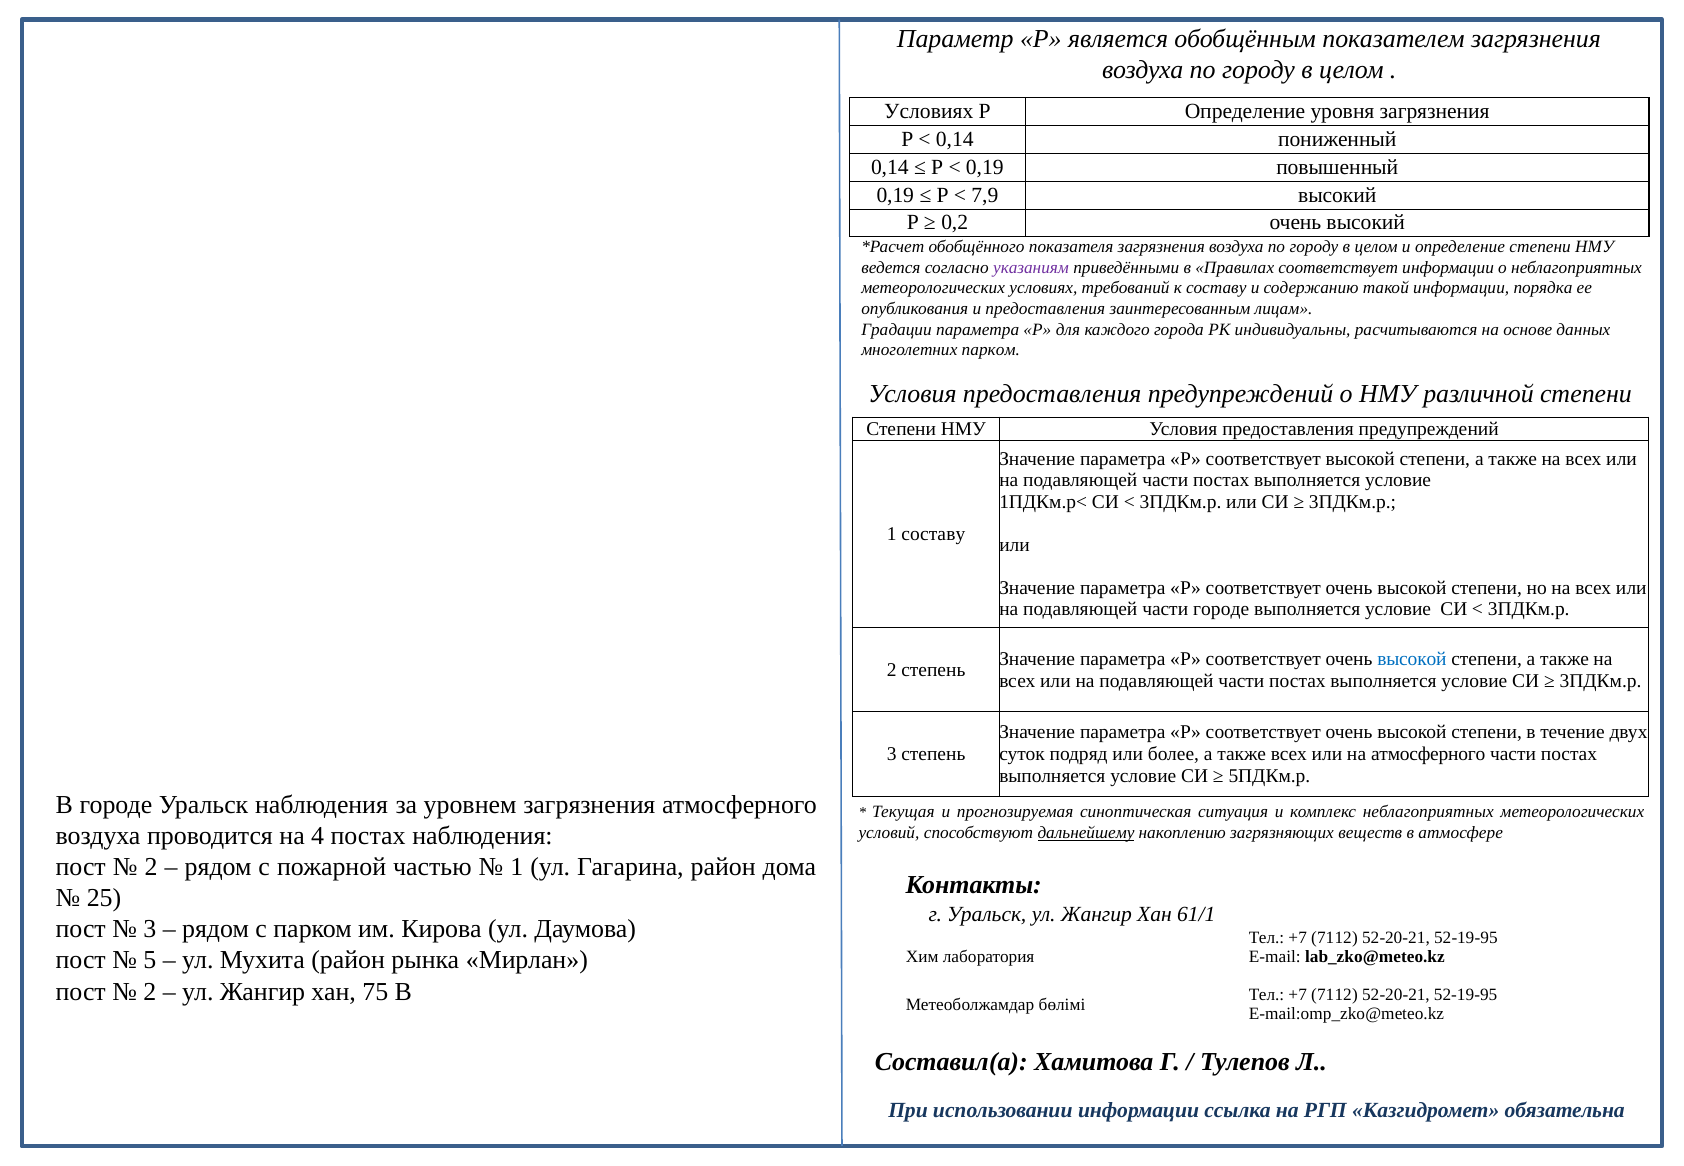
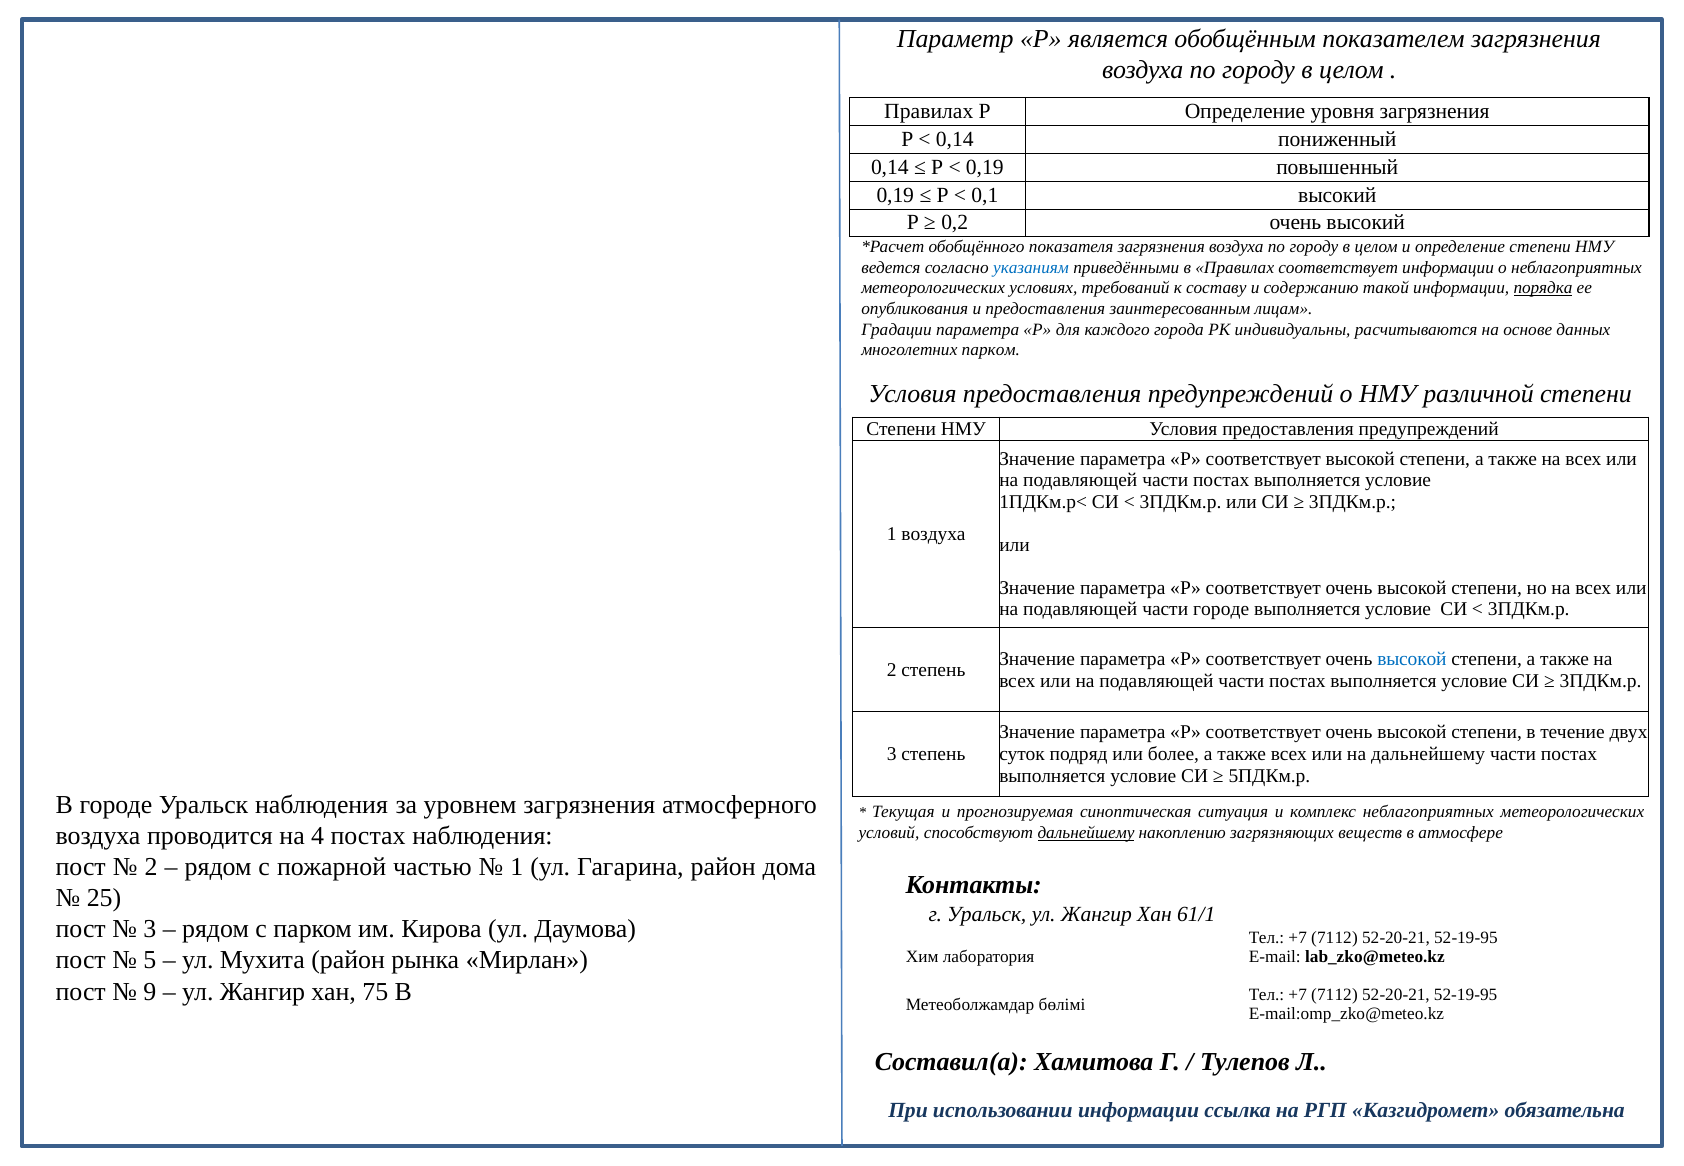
Условиях: Условиях -> Правилах (929, 112)
7,9: 7,9 -> 0,1 (985, 195)
указаниям colour: purple -> blue (1031, 267)
порядка underline: none -> present (1543, 288)
1 составу: составу -> воздуха (933, 534)
на атмосферного: атмосферного -> дальнейшему (1428, 754)
2: 2 -> 9 (150, 991)
